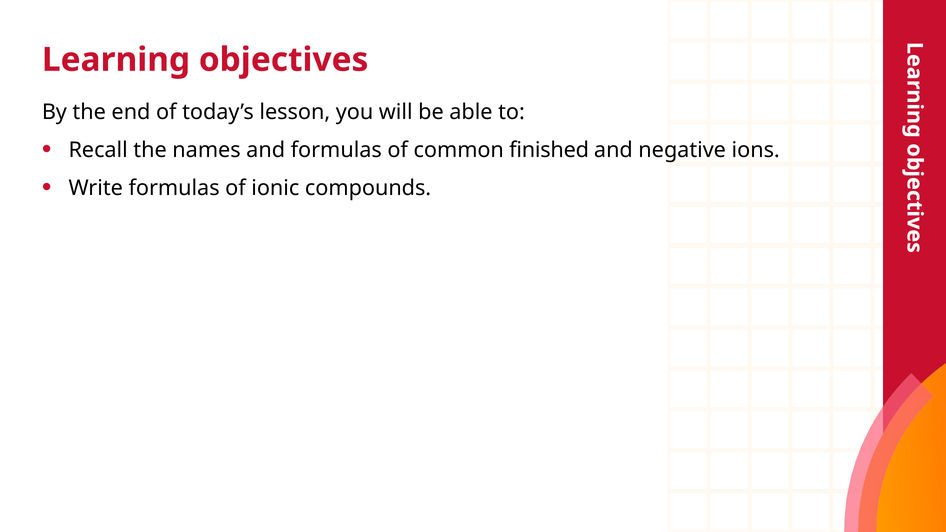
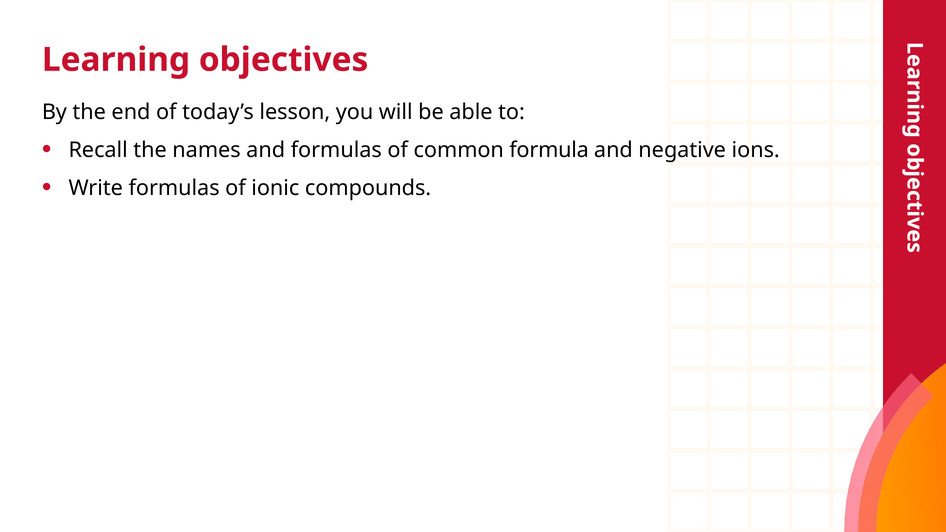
finished: finished -> formula (549, 150)
